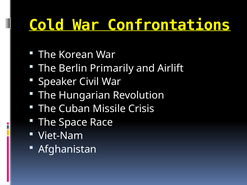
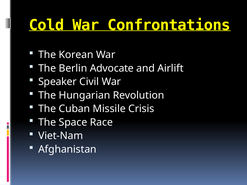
Primarily: Primarily -> Advocate (112, 68)
